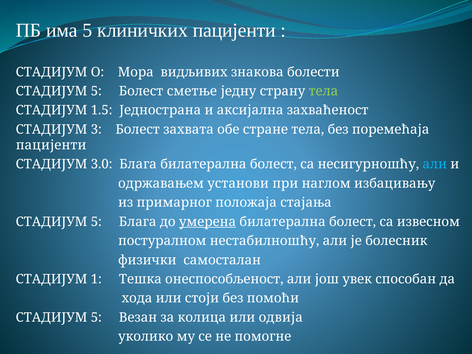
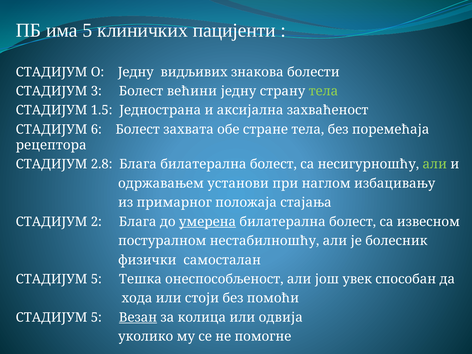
О Мора: Мора -> Једну (136, 72)
5: 5 -> 3 (96, 91)
сметње: сметње -> већини (192, 91)
3: 3 -> 6 (96, 129)
пацијенти: пацијенти -> рецептора (51, 145)
3.0: 3.0 -> 2.8 (102, 164)
али colour: light blue -> light green (435, 164)
5: 5 -> 2 (96, 222)
1: 1 -> 5 (96, 279)
Везан underline: none -> present (138, 317)
